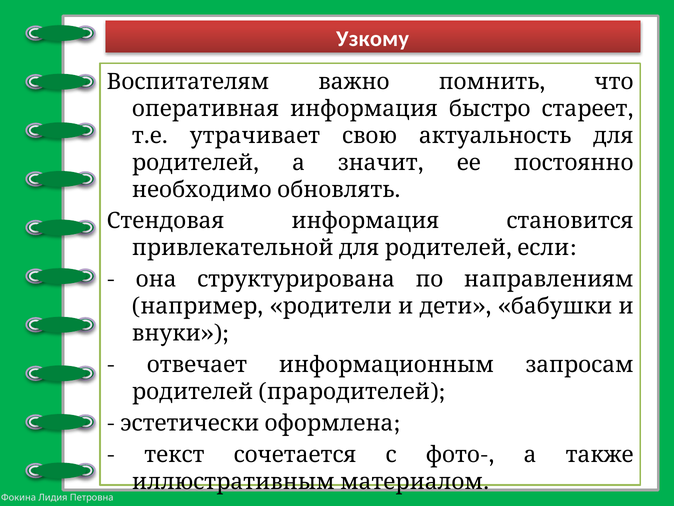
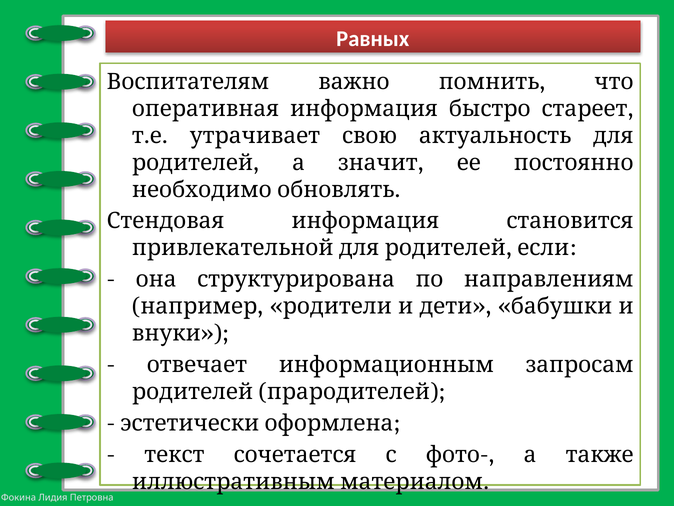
Узкому: Узкому -> Равных (373, 39)
